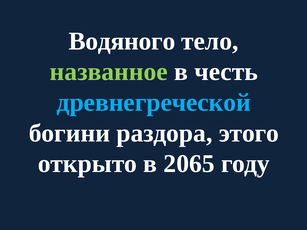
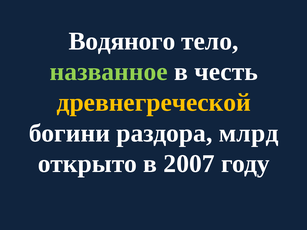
древнегреческой colour: light blue -> yellow (154, 103)
этого: этого -> млрд (249, 133)
2065: 2065 -> 2007 (189, 164)
